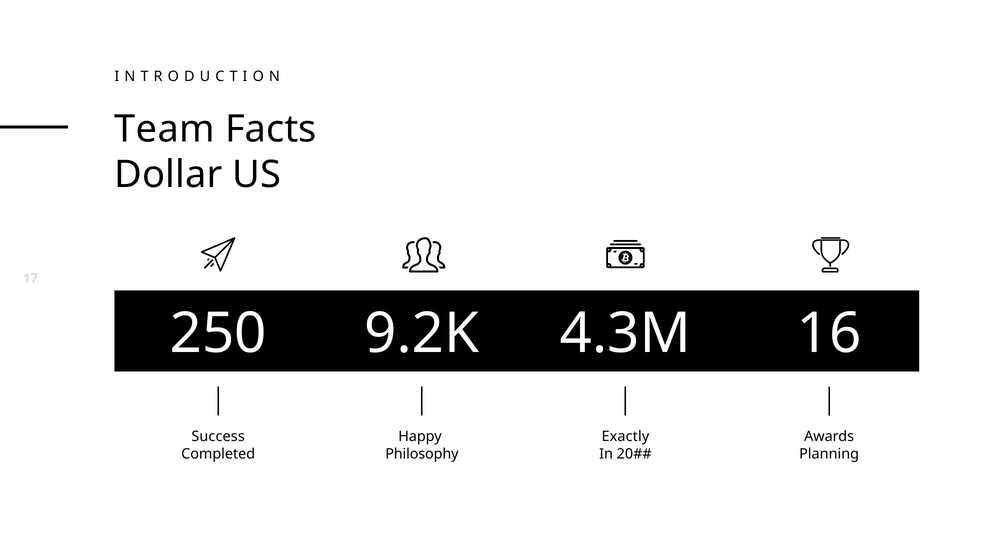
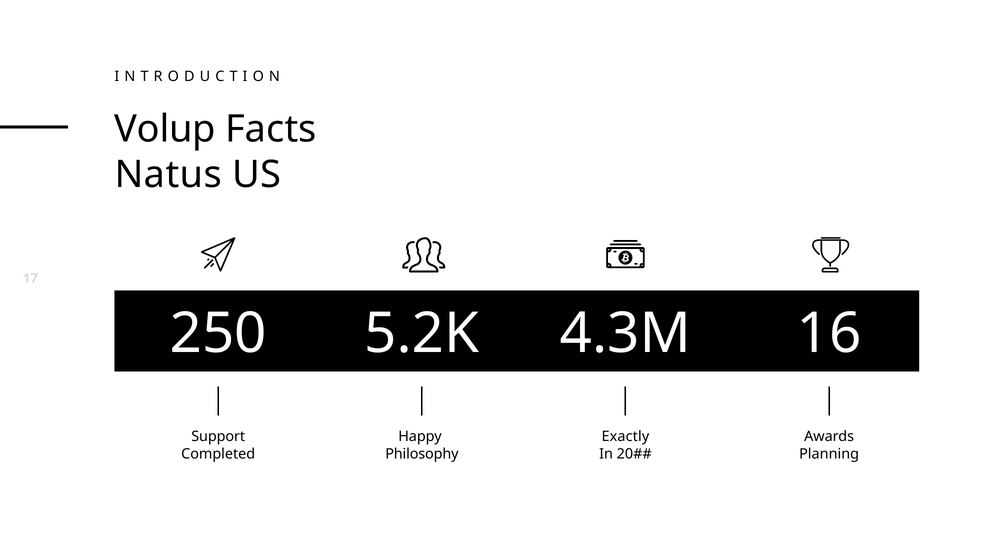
Team: Team -> Volup (165, 129)
Dollar: Dollar -> Natus (168, 175)
9.2K: 9.2K -> 5.2K (422, 334)
Success: Success -> Support (218, 437)
